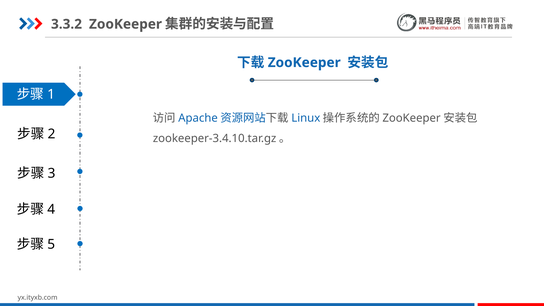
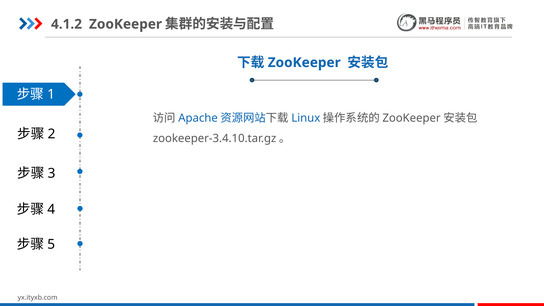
3.3.2: 3.3.2 -> 4.1.2 (67, 24)
